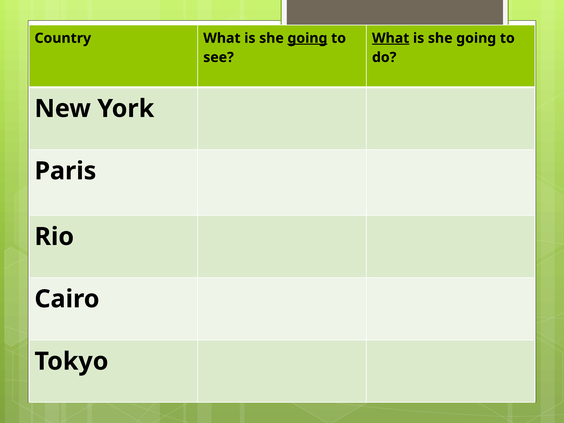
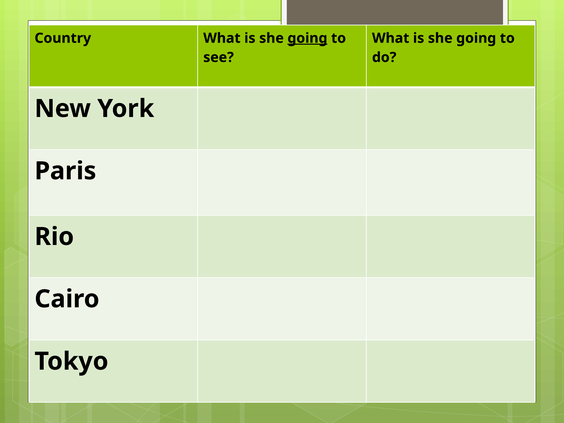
What underline: present -> none (391, 38)
